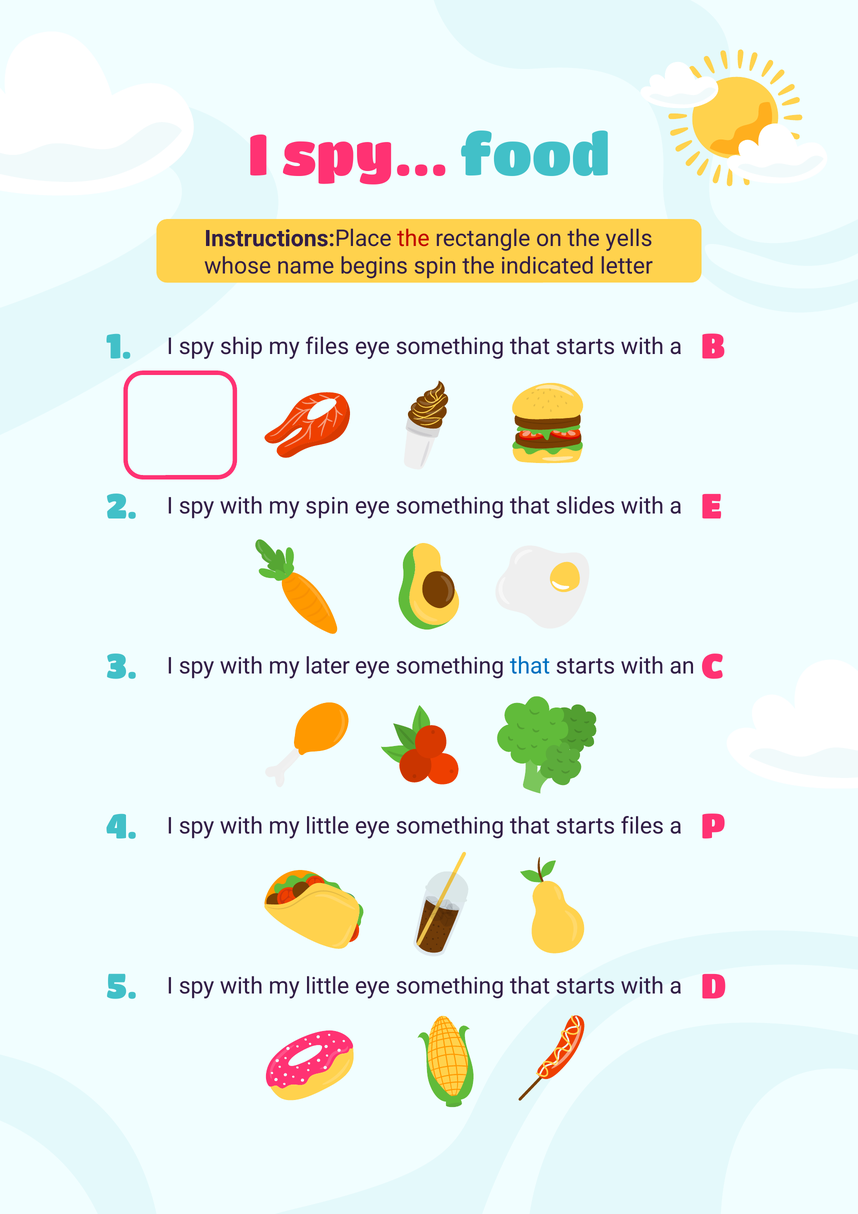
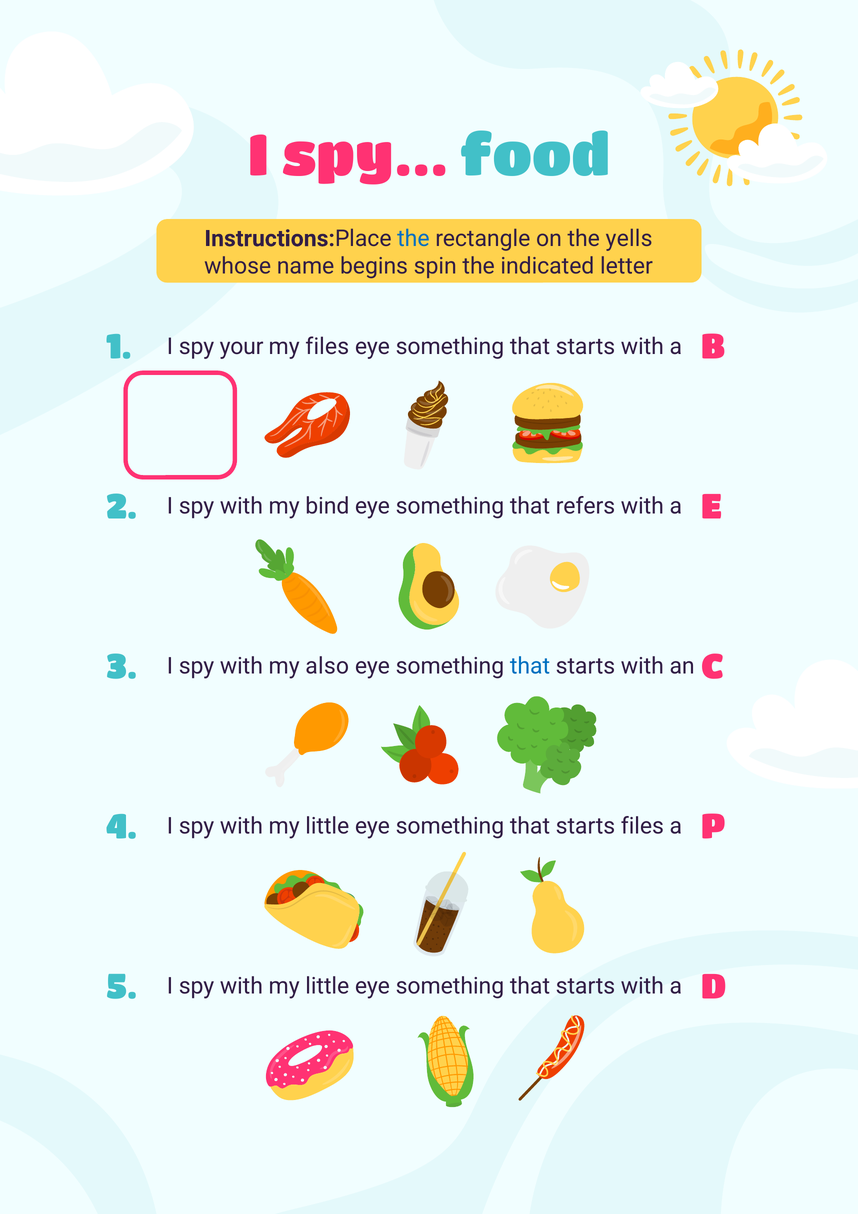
the colour: red -> blue (413, 238)
ship: ship -> your (242, 346)
my spin: spin -> bind (327, 506)
slides: slides -> refers (585, 506)
later: later -> also (327, 666)
